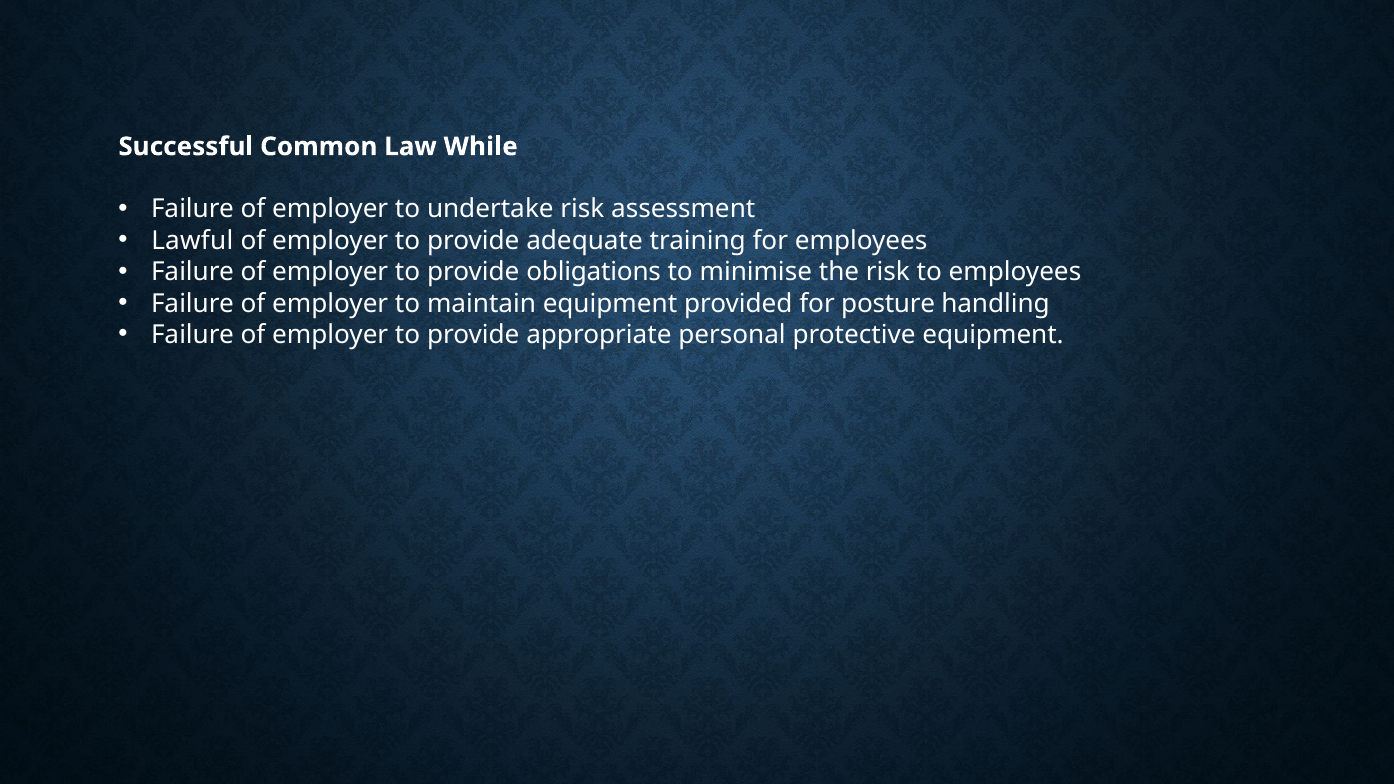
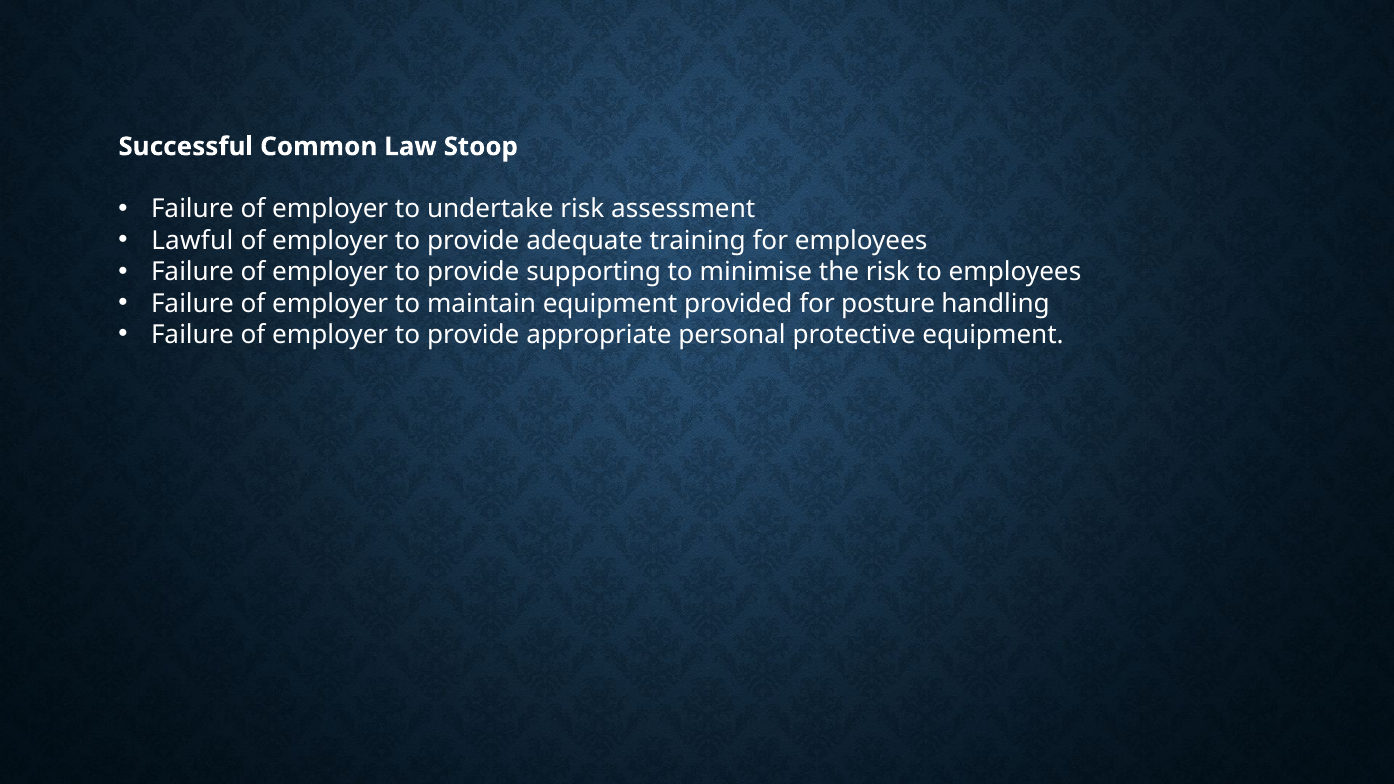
While: While -> Stoop (481, 147)
obligations: obligations -> supporting (594, 272)
